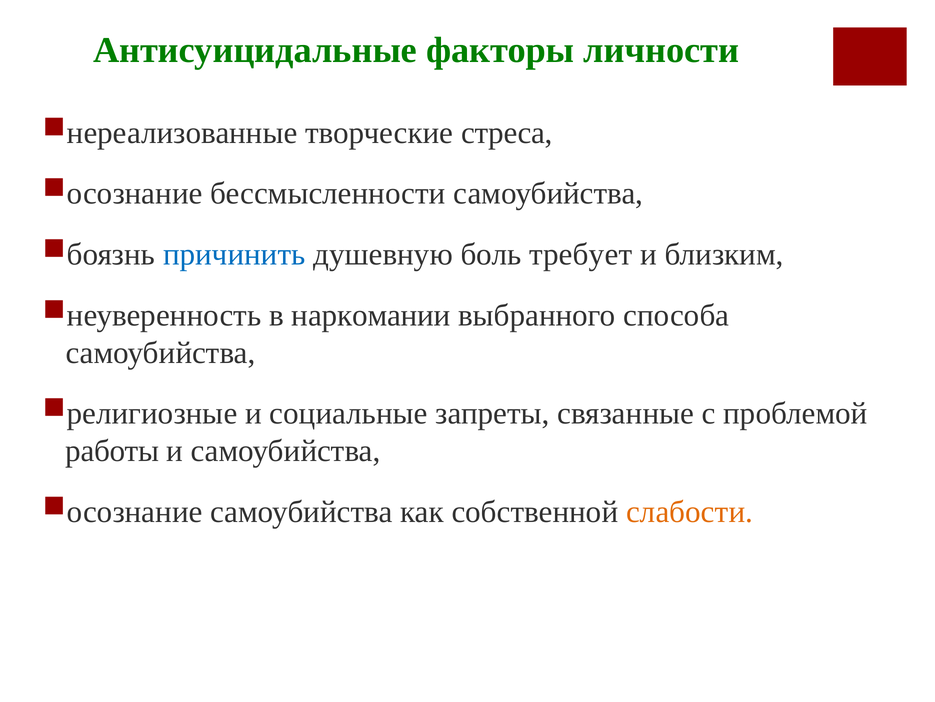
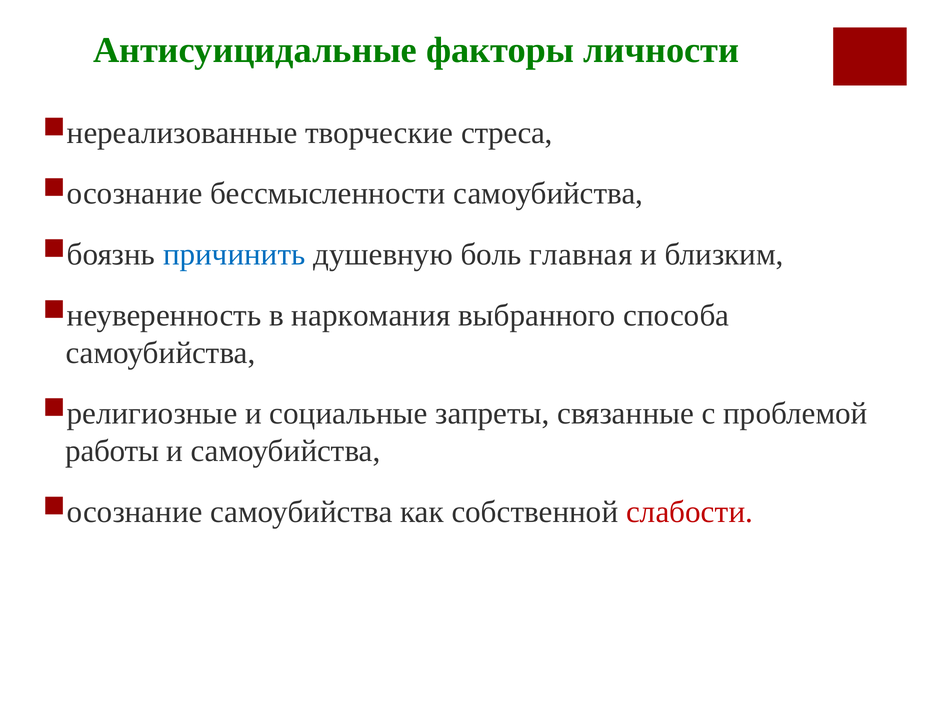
требует: требует -> главная (581, 254)
наркомании: наркомании -> наркомания (371, 315)
слабости colour: orange -> red (690, 511)
